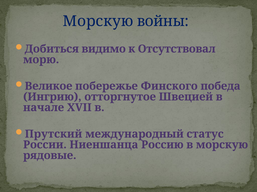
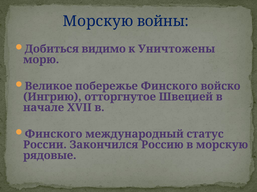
Отсутствовал: Отсутствовал -> Уничтожены (177, 49)
победа: победа -> войско (220, 86)
Прутский: Прутский -> Финского (54, 134)
Ниеншанца: Ниеншанца -> Закончился (104, 145)
